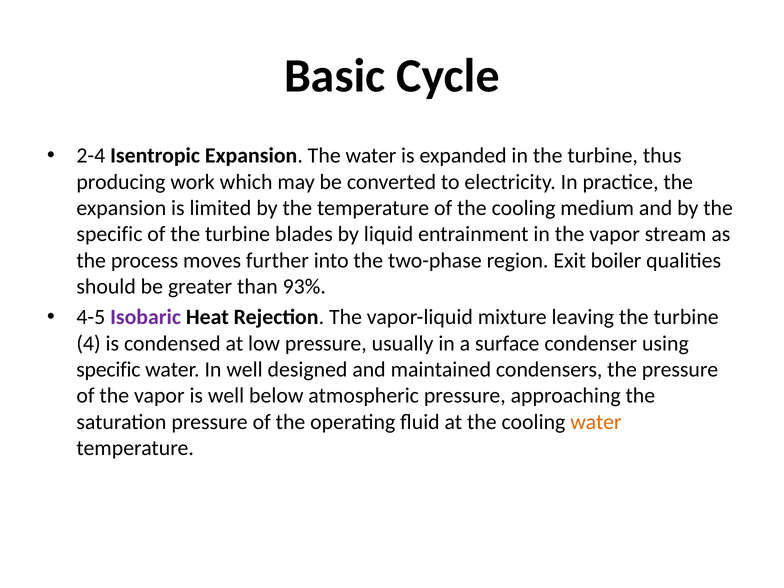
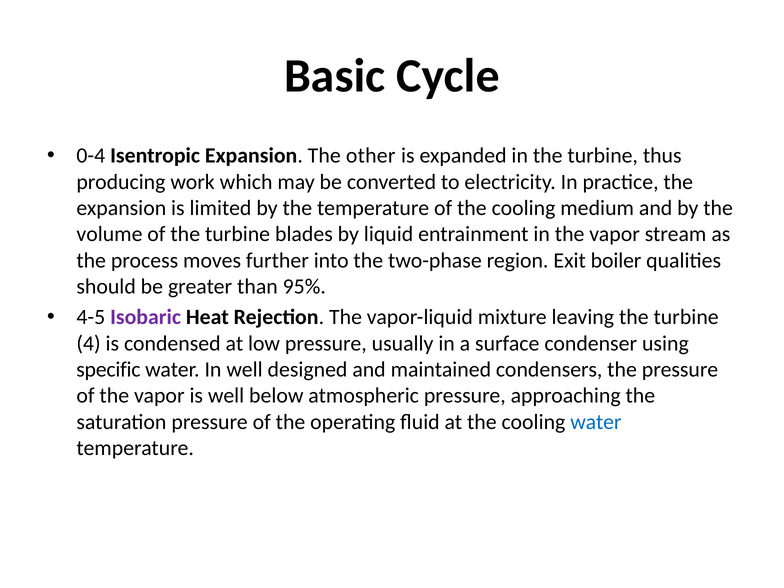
2-4: 2-4 -> 0-4 (91, 156)
The water: water -> other (371, 156)
specific: specific -> volume (109, 234)
93%: 93% -> 95% (304, 287)
water colour: orange -> blue (596, 422)
